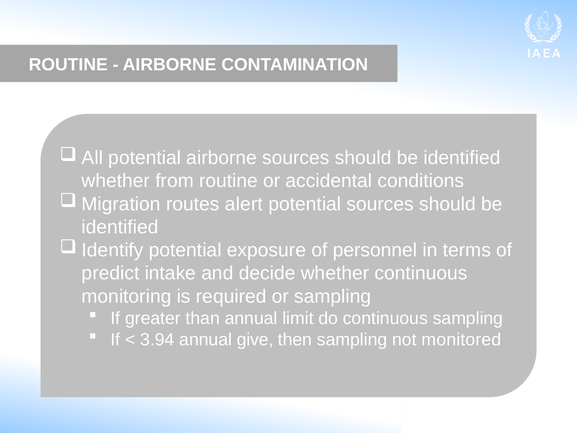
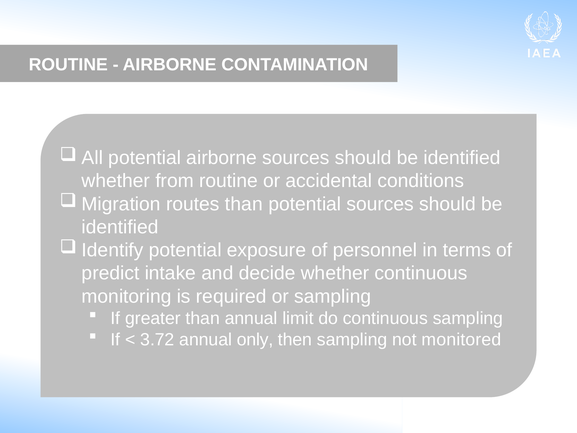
routes alert: alert -> than (244, 204)
3.94: 3.94 -> 3.72 (157, 339)
give: give -> only (255, 339)
